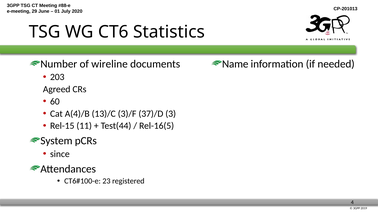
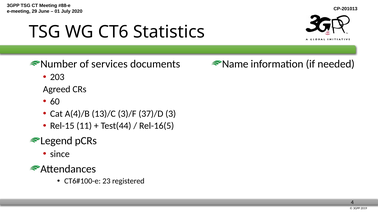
wireline: wireline -> services (109, 64)
System: System -> Legend (56, 141)
